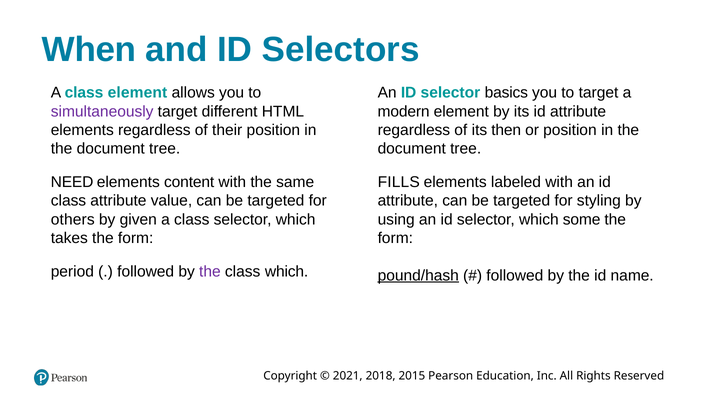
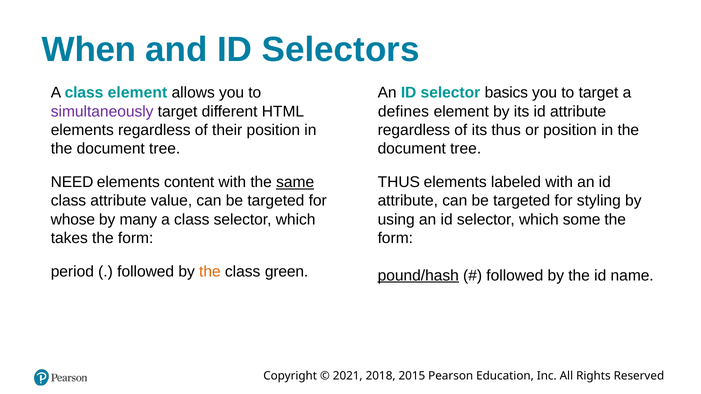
modern: modern -> defines (403, 112)
its then: then -> thus (506, 130)
FILLS: FILLS -> THUS (399, 182)
same underline: none -> present (295, 182)
others: others -> whose (73, 220)
given: given -> many (138, 220)
the colour: purple -> orange (210, 272)
class which: which -> green (287, 272)
